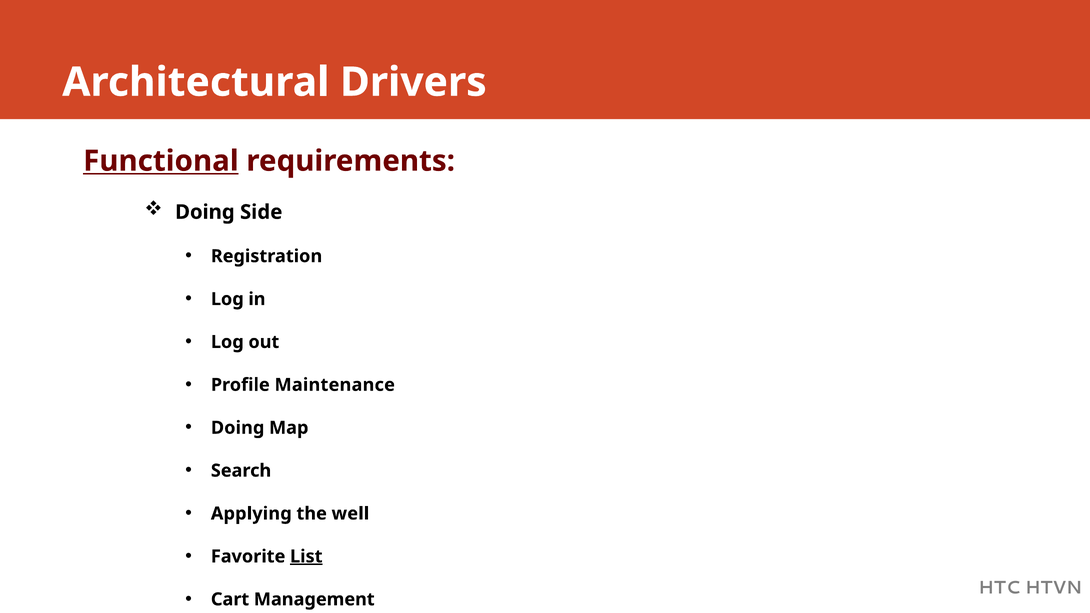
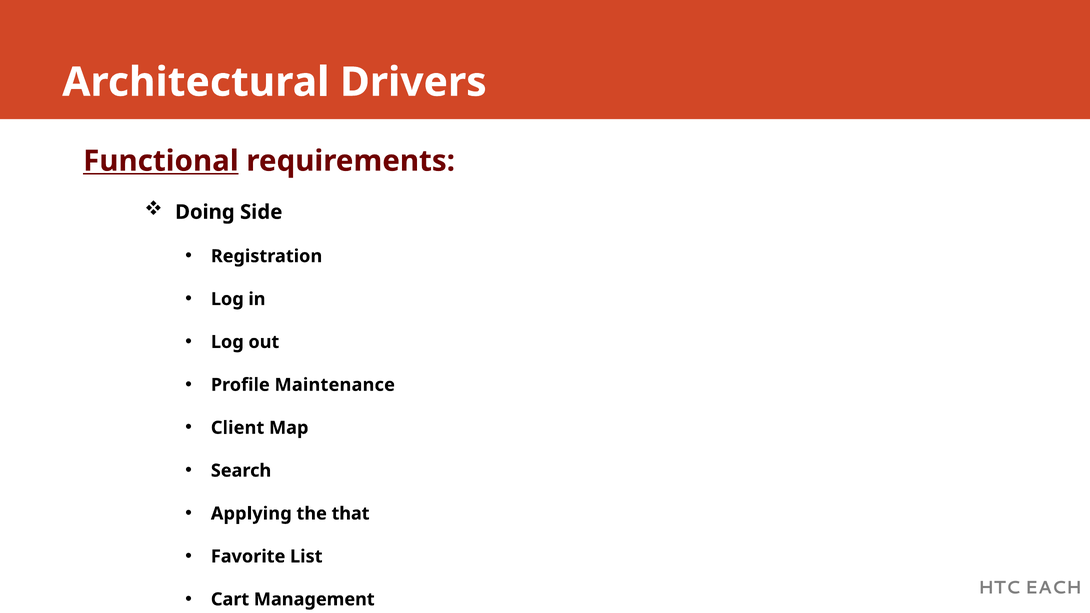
Doing: Doing -> Client (238, 428)
well: well -> that (351, 514)
List underline: present -> none (306, 557)
HTVN: HTVN -> EACH (1053, 588)
